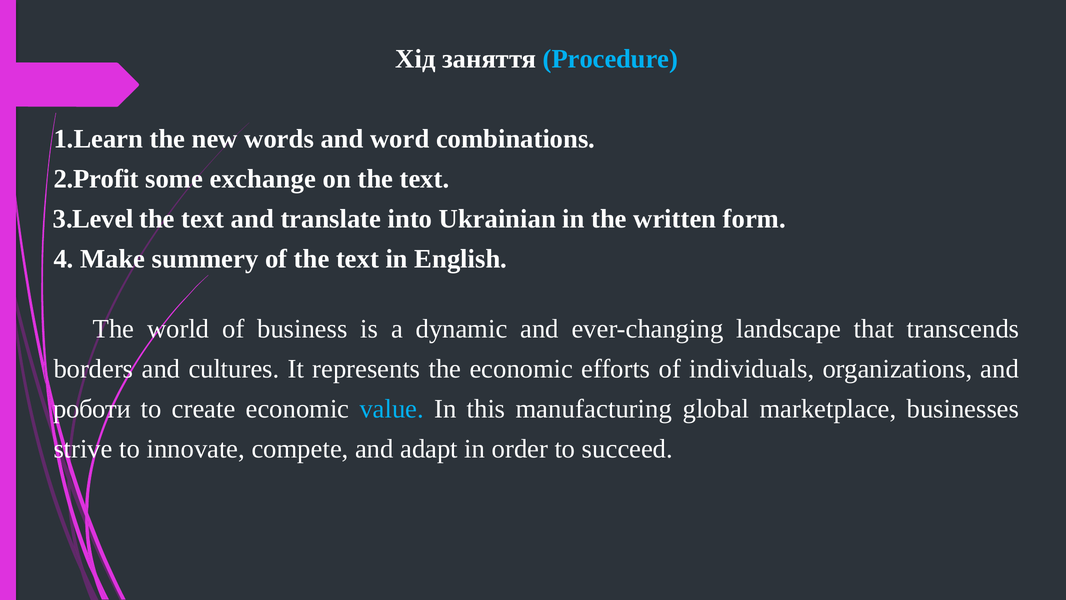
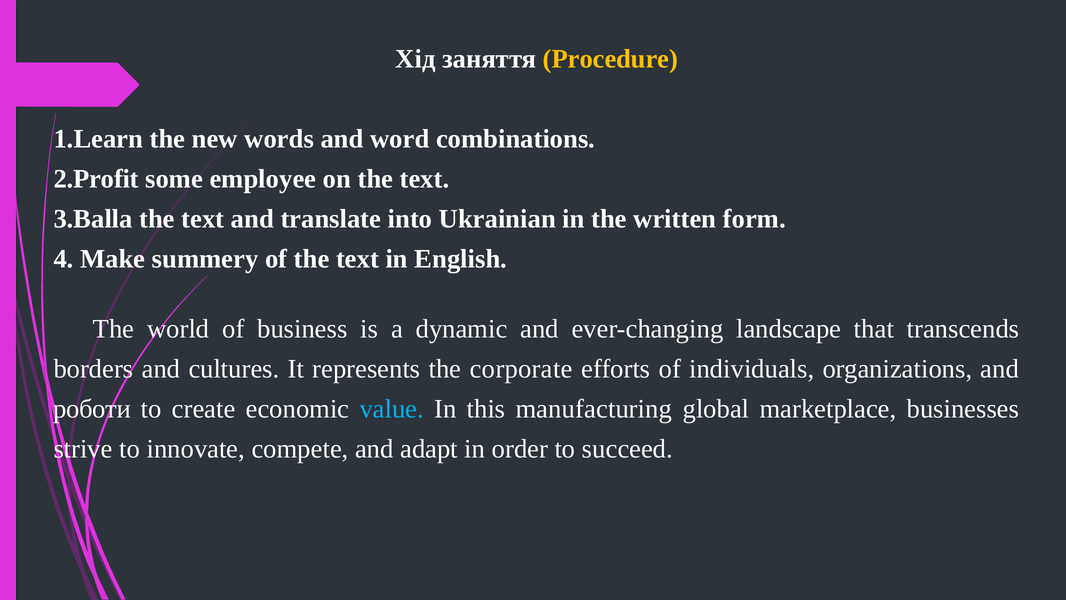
Procedure colour: light blue -> yellow (610, 59)
exchange: exchange -> employee (263, 179)
3.Level: 3.Level -> 3.Balla (93, 219)
the economic: economic -> corporate (521, 369)
